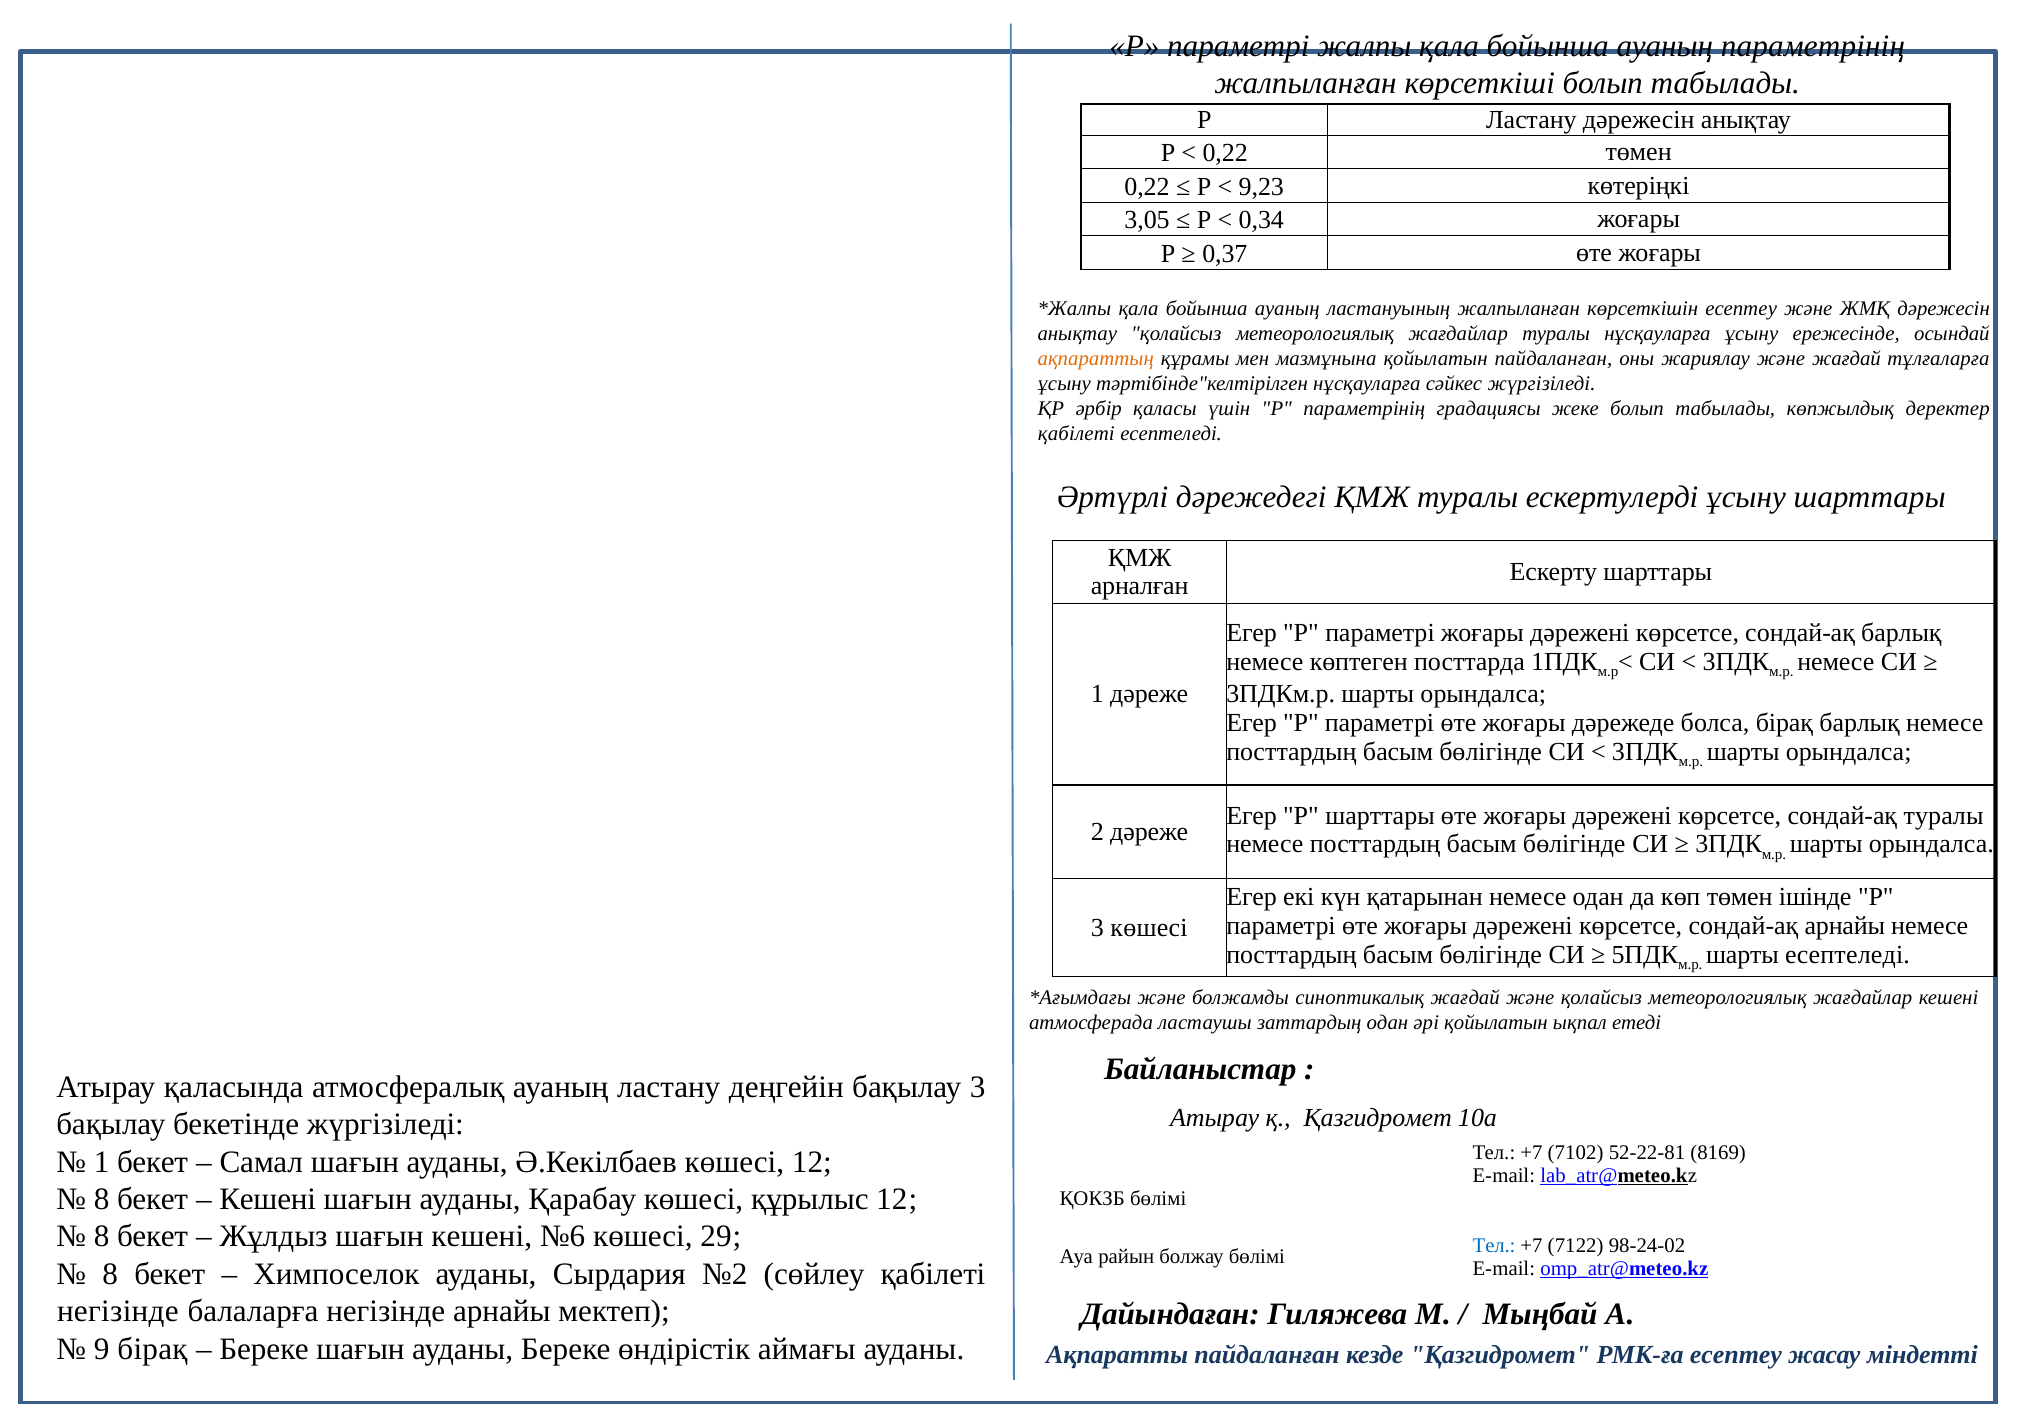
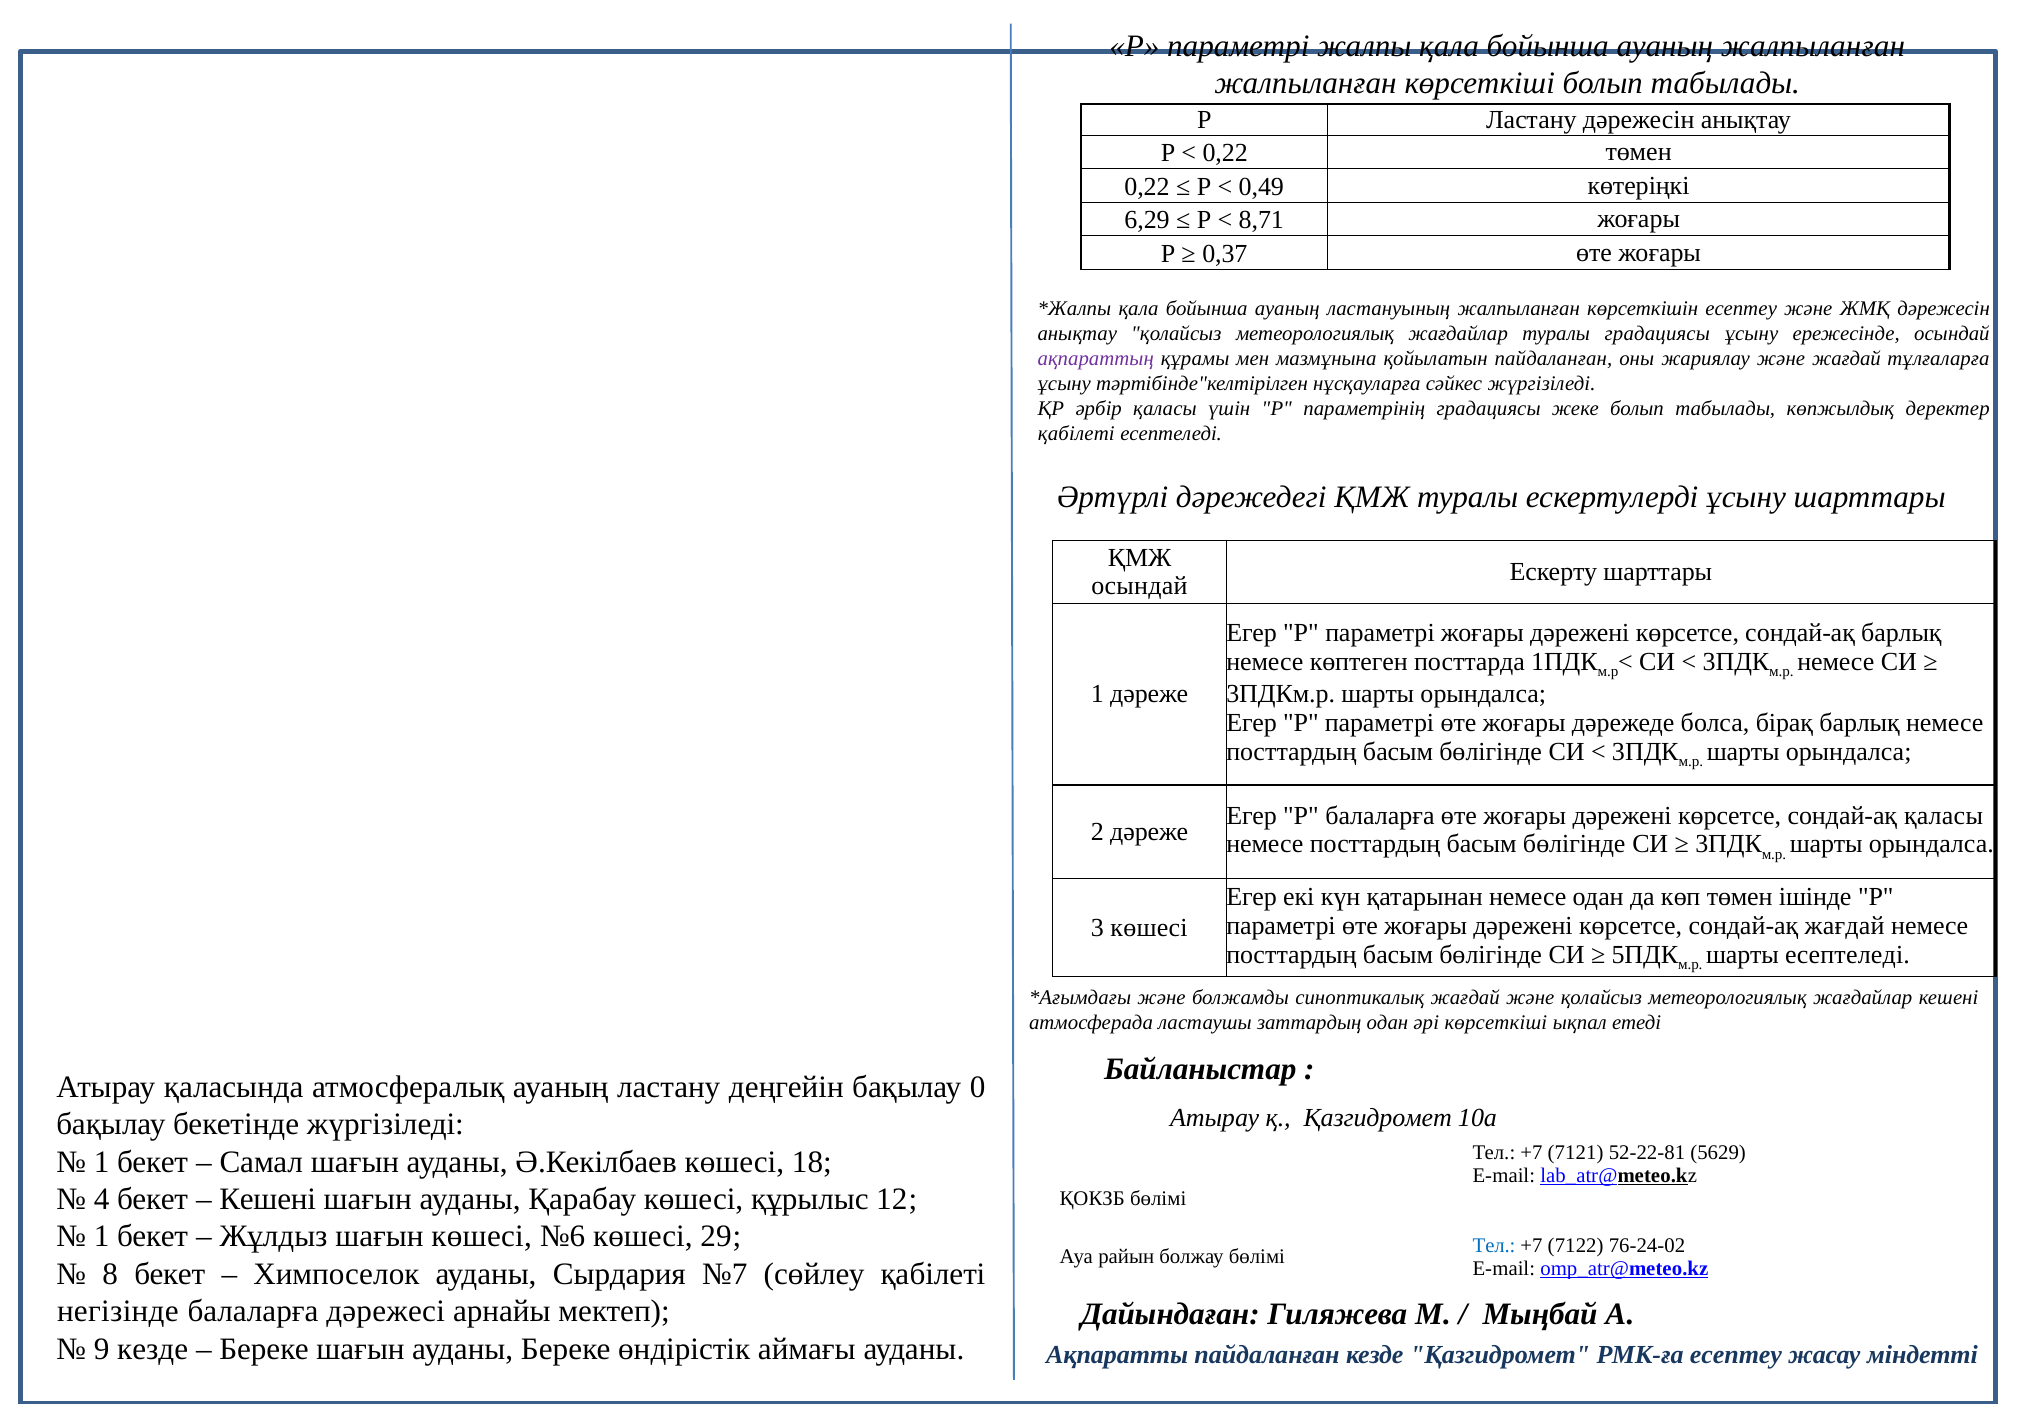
ауаның параметрінің: параметрінің -> жалпыланған (1813, 46)
9,23: 9,23 -> 0,49 (1261, 187)
3,05: 3,05 -> 6,29 (1147, 220)
0,34: 0,34 -> 8,71 (1261, 220)
туралы нұсқауларға: нұсқауларға -> градациясы (1657, 334)
ақпараттың colour: orange -> purple (1096, 359)
арналған: арналған -> осындай (1139, 586)
Р шарттары: шарттары -> балаларға (1380, 816)
сондай-ақ туралы: туралы -> қаласы (1944, 816)
сондай-ақ арнайы: арнайы -> жағдай (1845, 926)
әрі қойылатын: қойылатын -> көрсеткіші (1496, 1023)
бақылау 3: 3 -> 0 (978, 1087)
7102: 7102 -> 7121 (1576, 1153)
8169: 8169 -> 5629 (1718, 1153)
көшесі 12: 12 -> 18 (812, 1162)
8: 8 -> 4 (102, 1199)
8: 8 -> 1 (102, 1237)
шағын кешені: кешені -> көшесі (482, 1237)
98-24-02: 98-24-02 -> 76-24-02 (1647, 1245)
№2: №2 -> №7 (725, 1274)
балаларға негізінде: негізінде -> дәрежесі (386, 1312)
9 бірақ: бірақ -> кезде (153, 1349)
